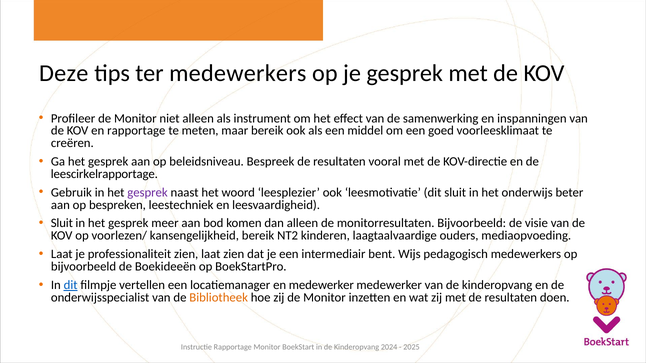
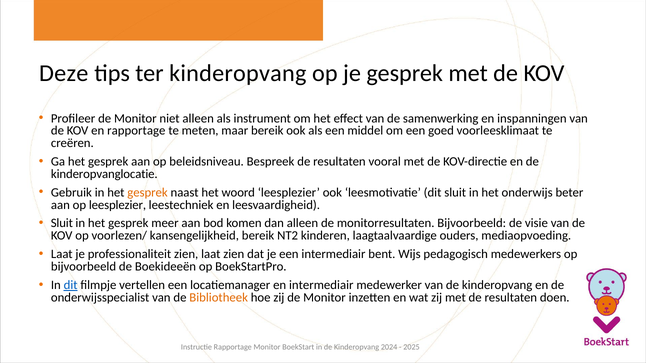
ter medewerkers: medewerkers -> kinderopvang (238, 73)
leescirkelrapportage: leescirkelrapportage -> kinderopvanglocatie (104, 174)
gesprek colour: purple -> orange (148, 193)
op bespreken: bespreken -> leesplezier (117, 205)
en medewerker: medewerker -> intermediair (321, 285)
